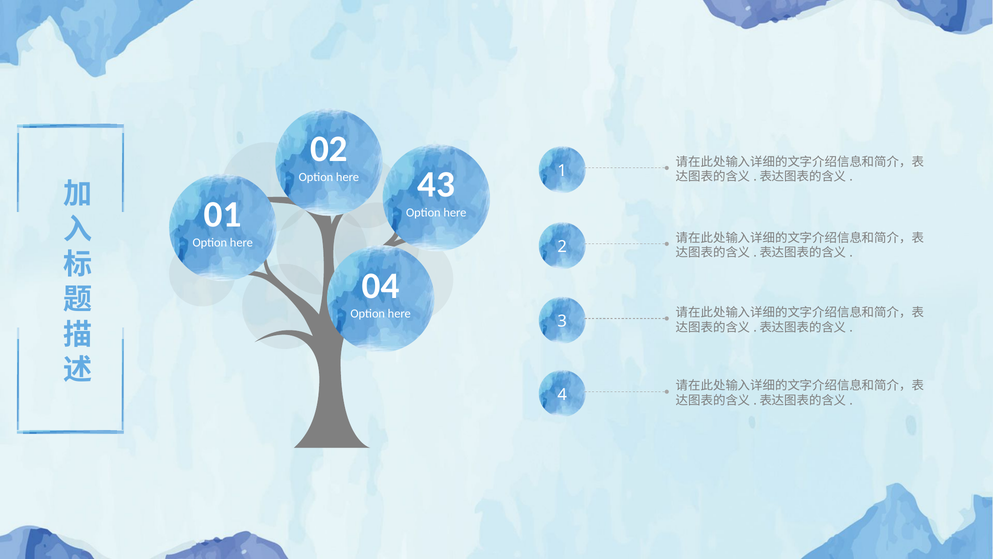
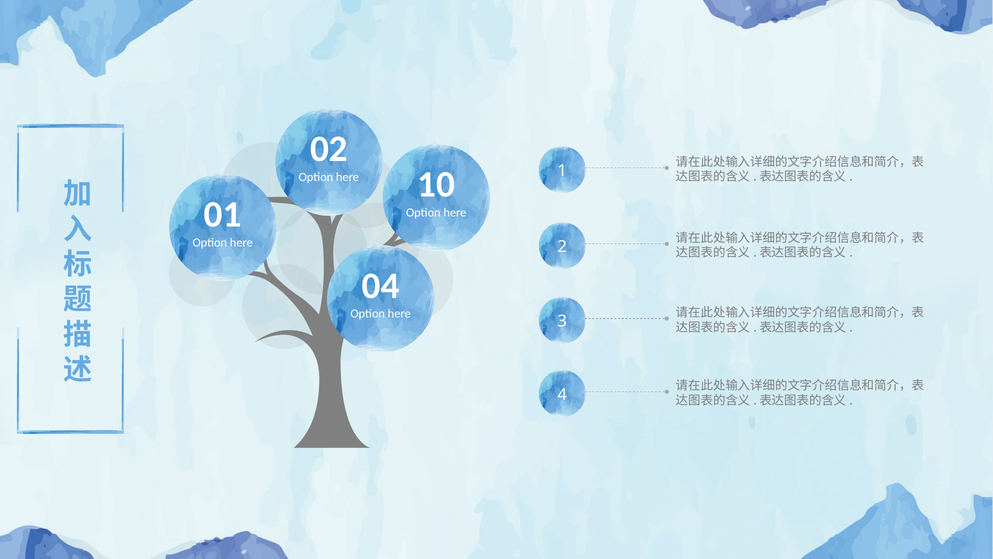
43: 43 -> 10 (436, 185)
